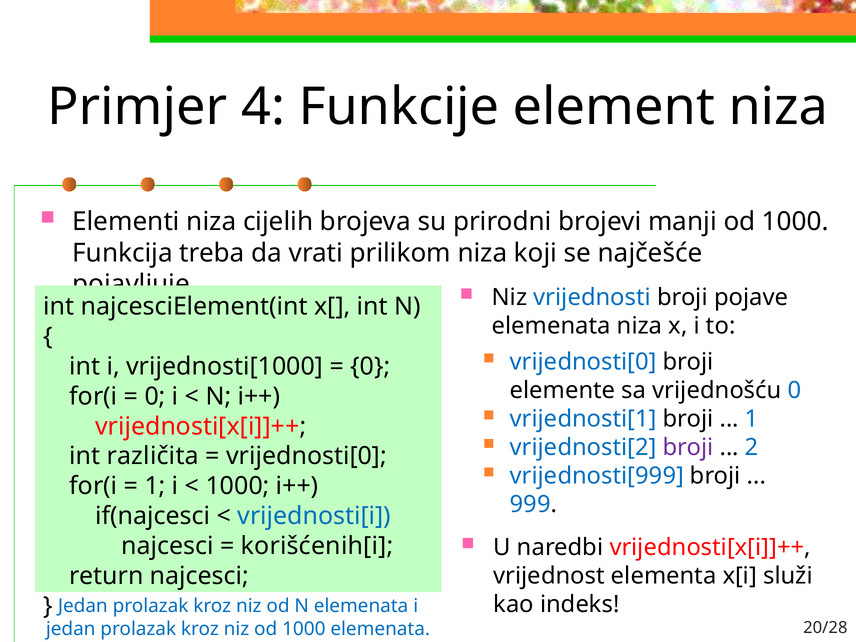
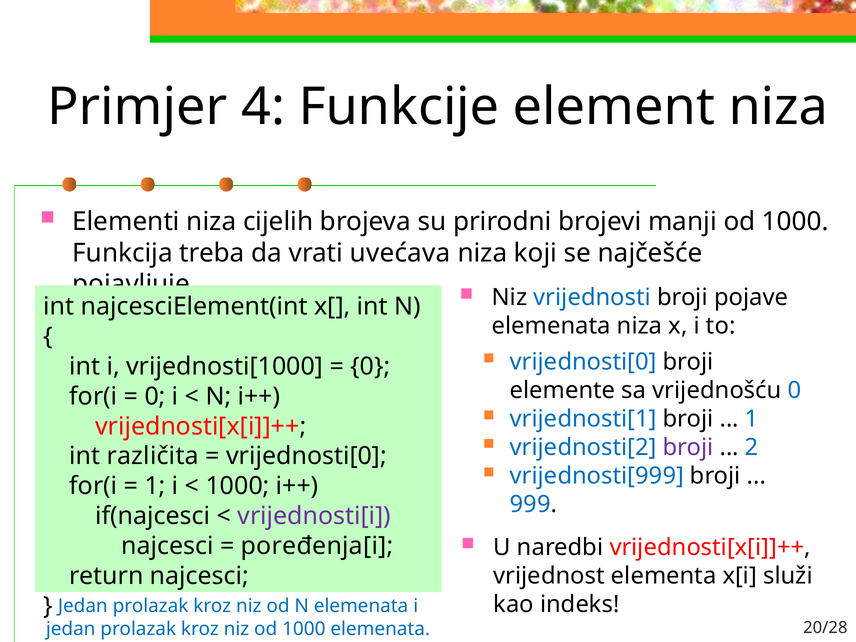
prilikom: prilikom -> uvećava (400, 253)
vrijednosti[i colour: blue -> purple (314, 516)
korišćenih[i: korišćenih[i -> poređenja[i (317, 546)
